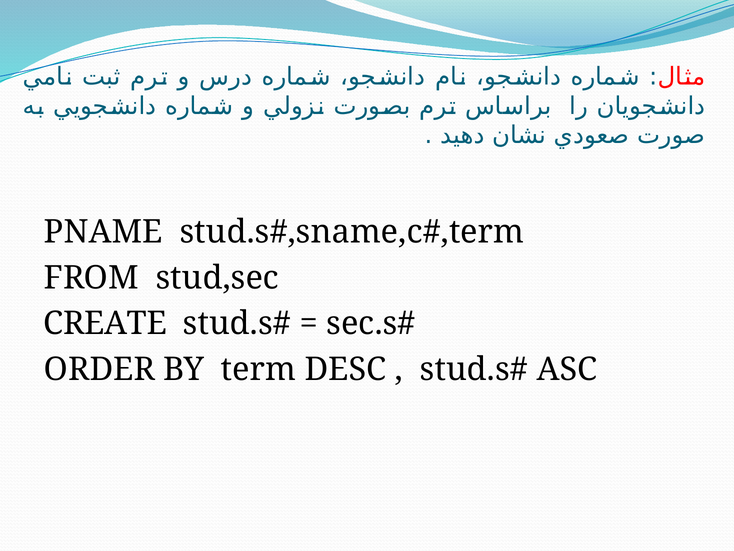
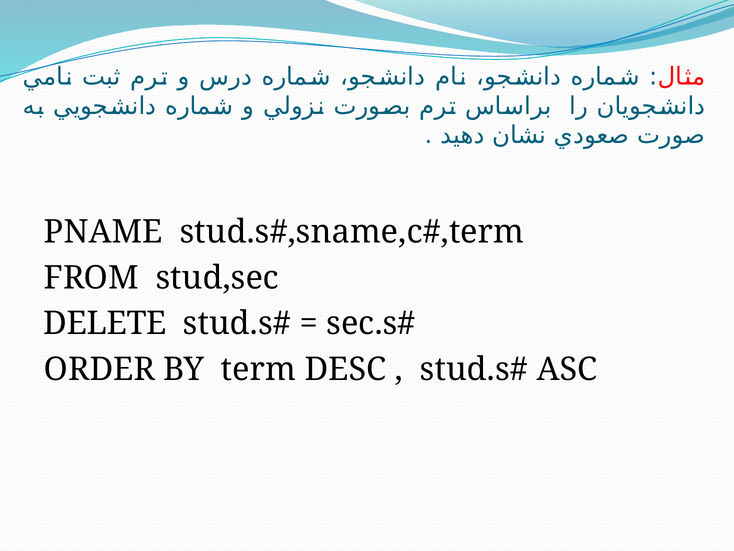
CREATE: CREATE -> DELETE (105, 323)
